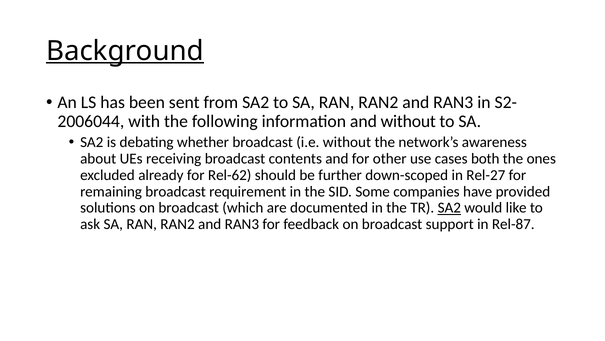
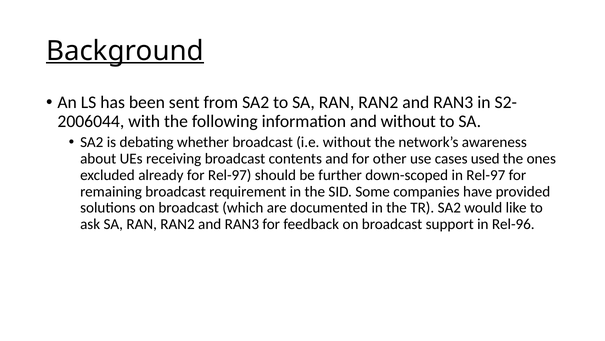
both: both -> used (485, 159)
for Rel-62: Rel-62 -> Rel-97 (230, 175)
in Rel-27: Rel-27 -> Rel-97 (486, 175)
SA2 underline: present -> none (449, 208)
Rel-87: Rel-87 -> Rel-96 (513, 224)
